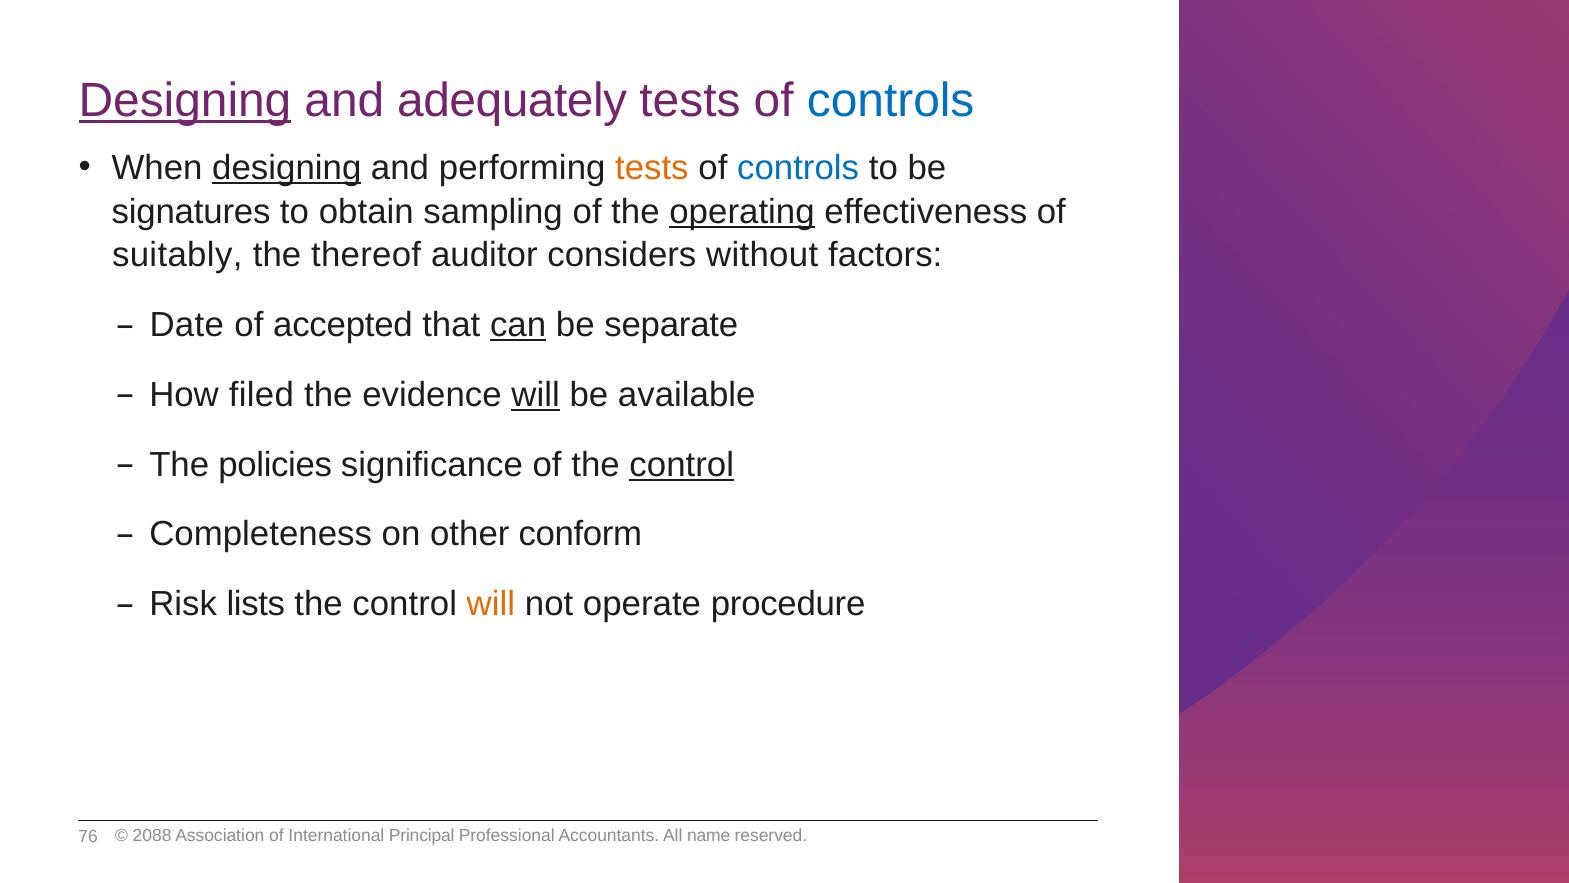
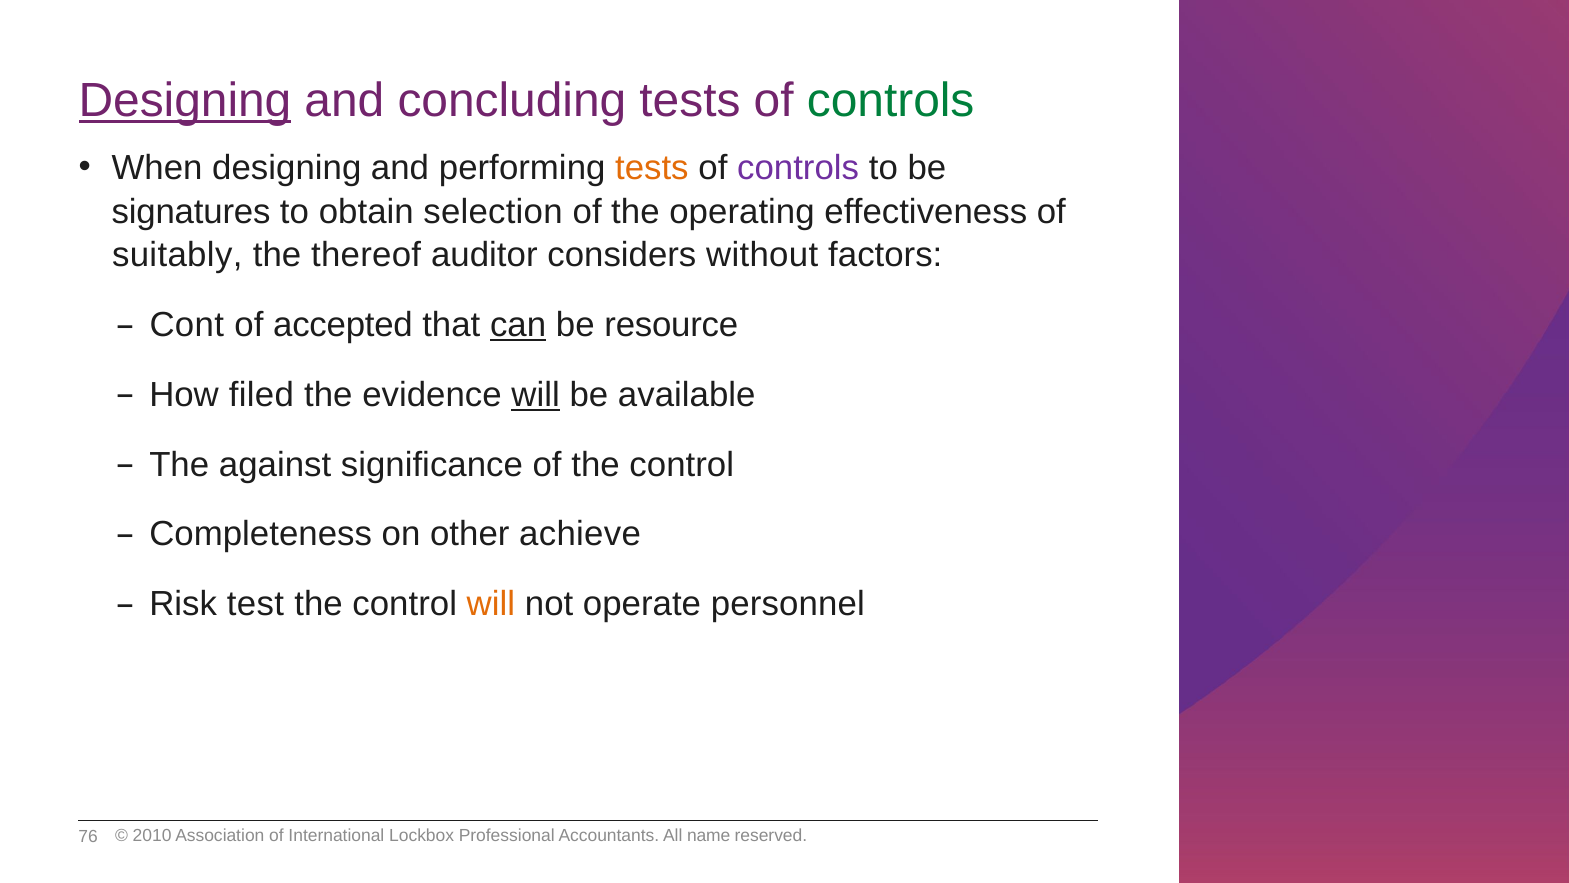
adequately: adequately -> concluding (512, 101)
controls colour: blue -> green (891, 101)
designing underline: present -> none (287, 168)
controls colour: blue -> purple (798, 168)
sampling: sampling -> selection (493, 212)
operating underline: present -> none (742, 212)
Date: Date -> Cont (187, 325)
separate: separate -> resource (671, 325)
policies: policies -> against (275, 464)
control underline: present -> none (682, 464)
conform: conform -> achieve (580, 534)
lists: lists -> test (255, 604)
procedure: procedure -> personnel (788, 604)
2088: 2088 -> 2010 (152, 836)
Principal: Principal -> Lockbox (422, 836)
